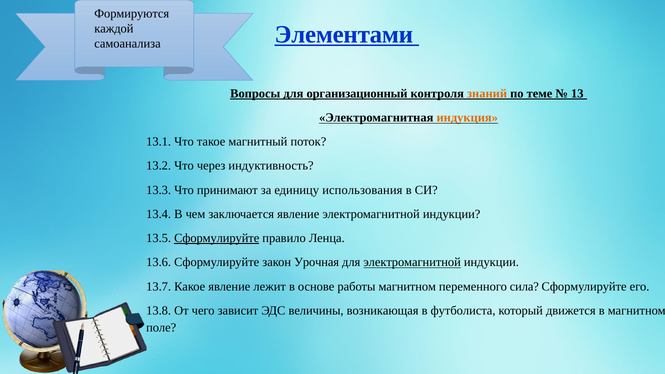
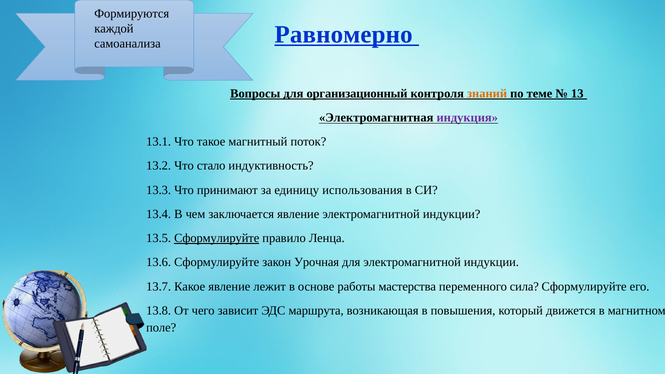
Элементами: Элементами -> Равномерно (344, 34)
индукция colour: orange -> purple (467, 118)
через: через -> стало (211, 166)
электромагнитной underline: present -> none (412, 262)
работы магнитном: магнитном -> мастерства (407, 287)
величины: величины -> маршрута (316, 311)
футболиста: футболиста -> повышения (463, 311)
